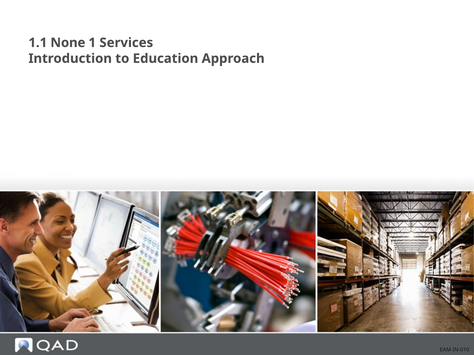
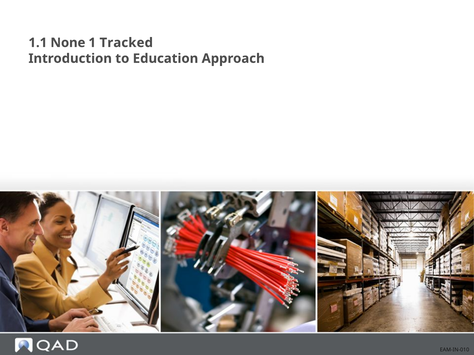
Services: Services -> Tracked (126, 43)
